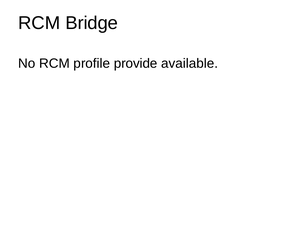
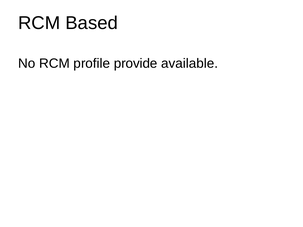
Bridge: Bridge -> Based (92, 23)
